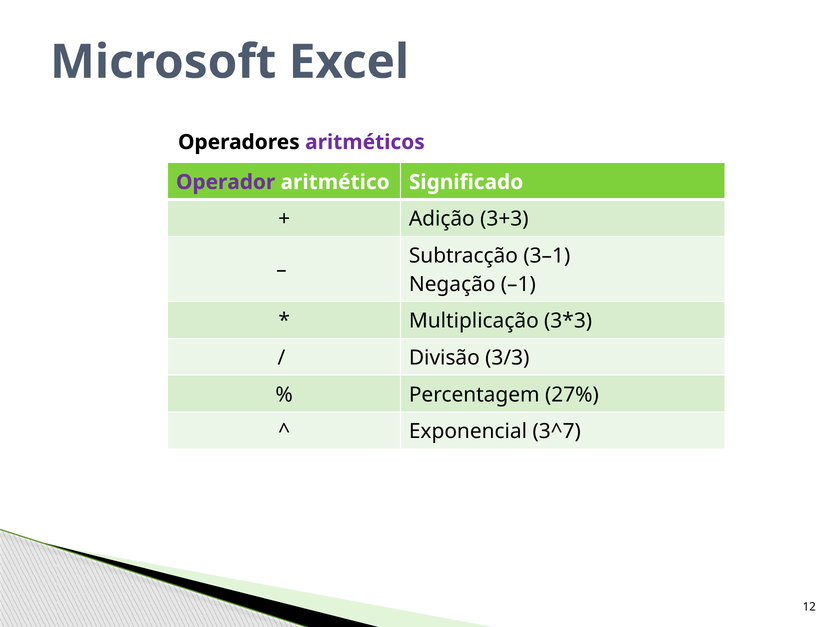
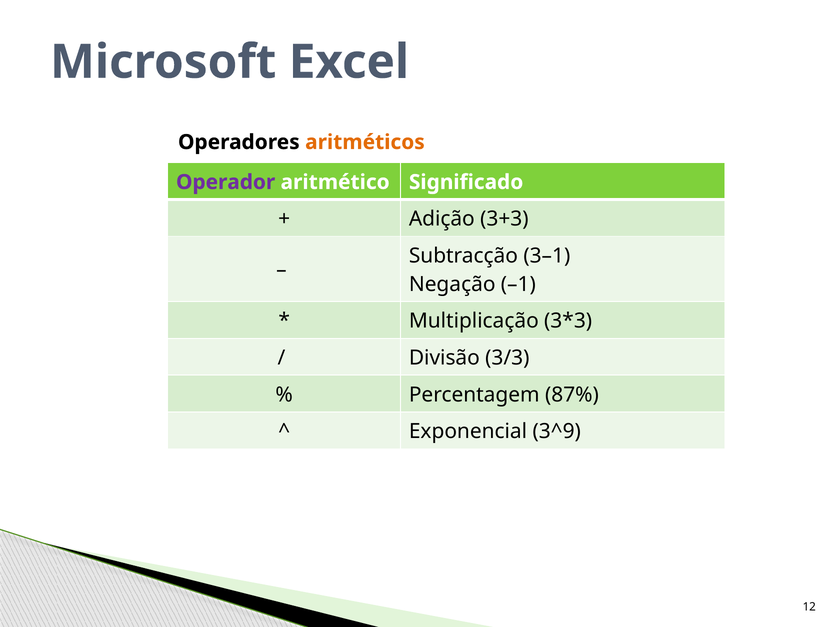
aritméticos colour: purple -> orange (365, 142)
27%: 27% -> 87% (572, 395)
3^7: 3^7 -> 3^9 (557, 432)
